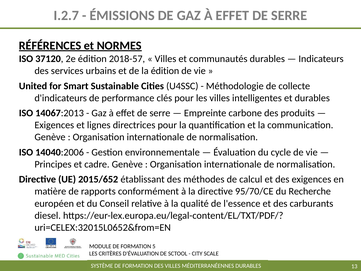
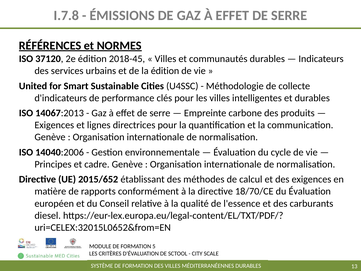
I.2.7: I.2.7 -> I.7.8 (66, 15)
2018-57: 2018-57 -> 2018-45 (127, 59)
95/70/CE: 95/70/CE -> 18/70/CE (254, 191)
du Recherche: Recherche -> Évaluation (310, 191)
